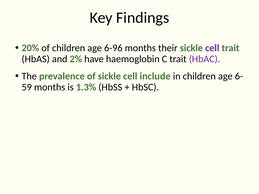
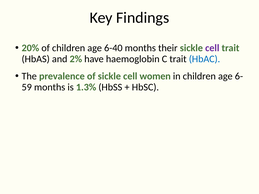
6-96: 6-96 -> 6-40 (113, 48)
HbAC colour: purple -> blue (205, 59)
include: include -> women (155, 76)
